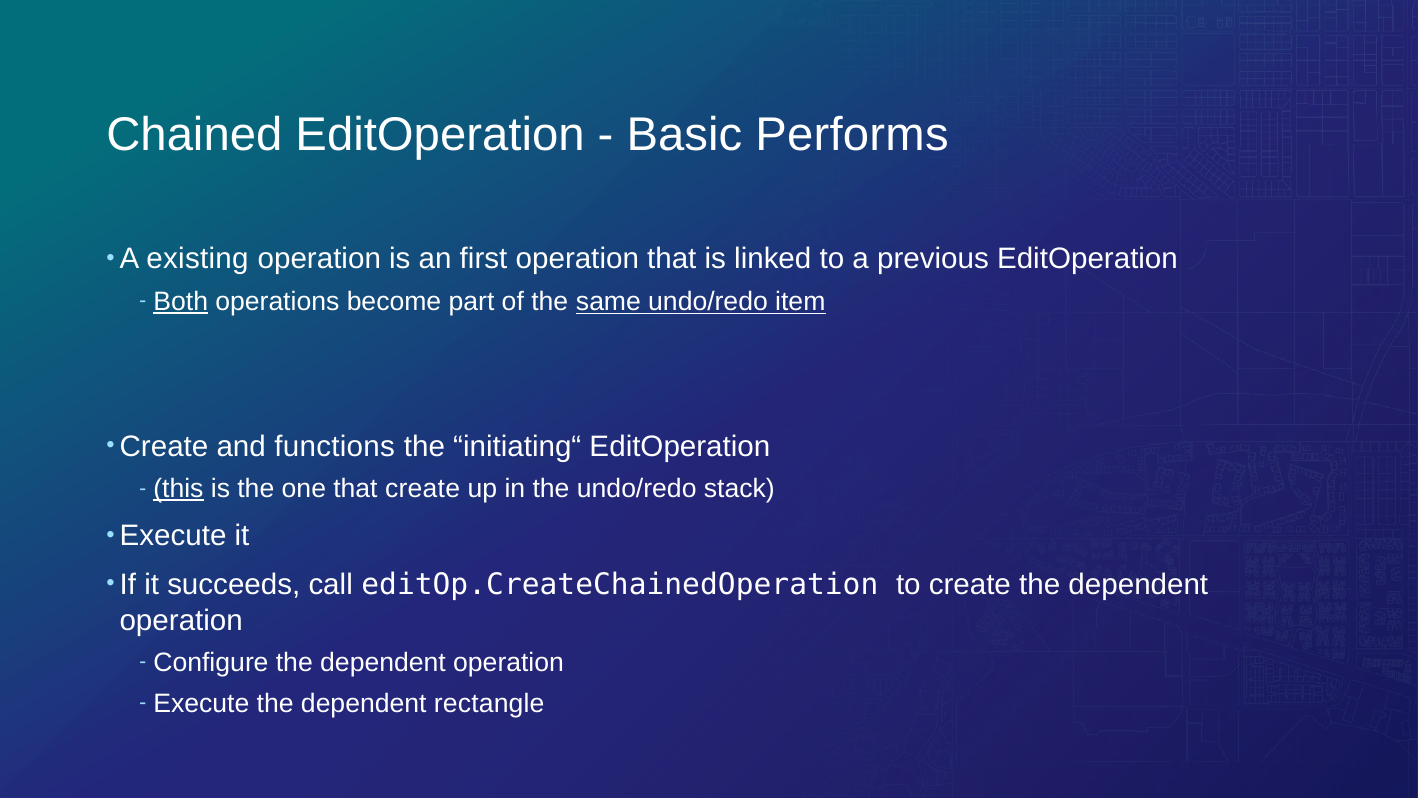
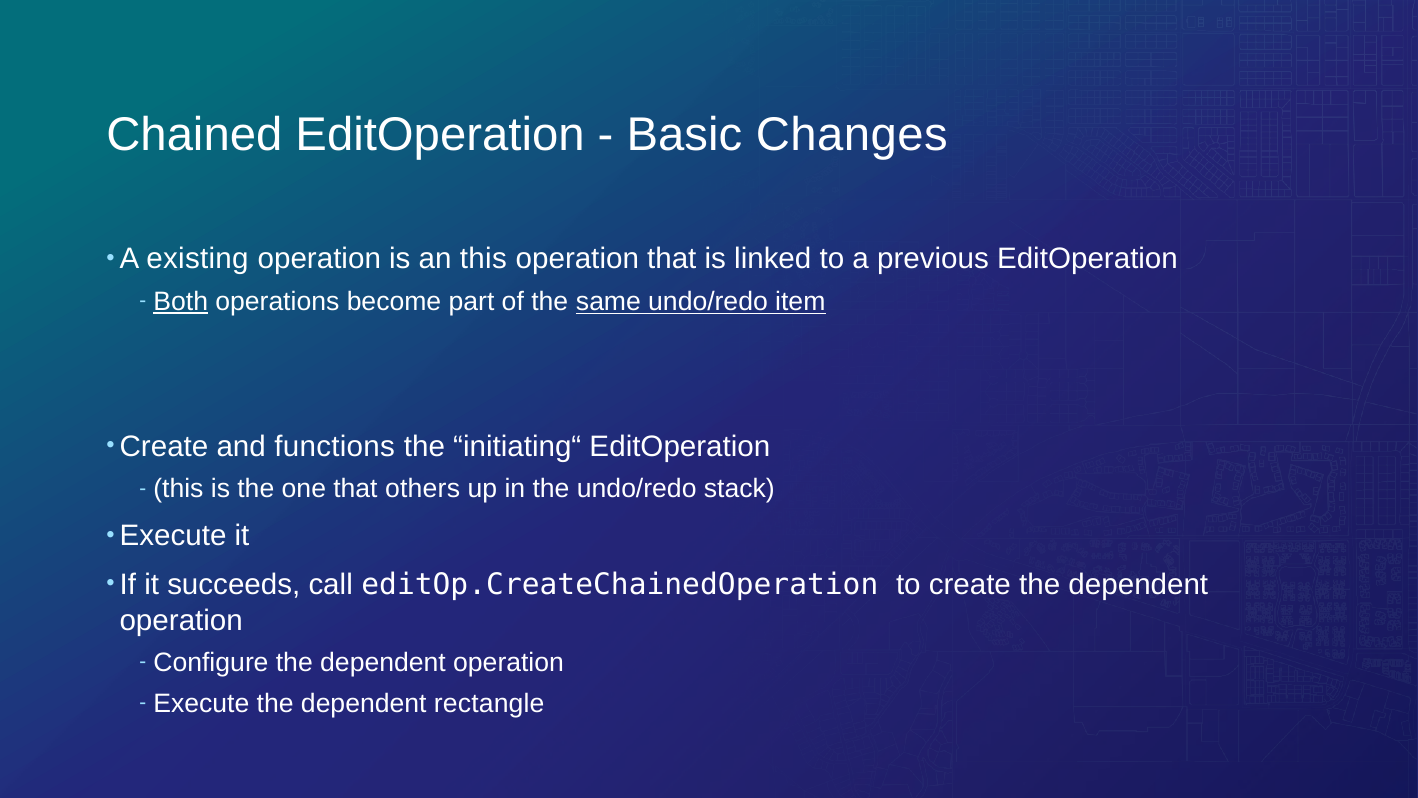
Performs: Performs -> Changes (852, 135)
an first: first -> this (483, 259)
this underline: present -> none (178, 489)
that create: create -> others (423, 489)
